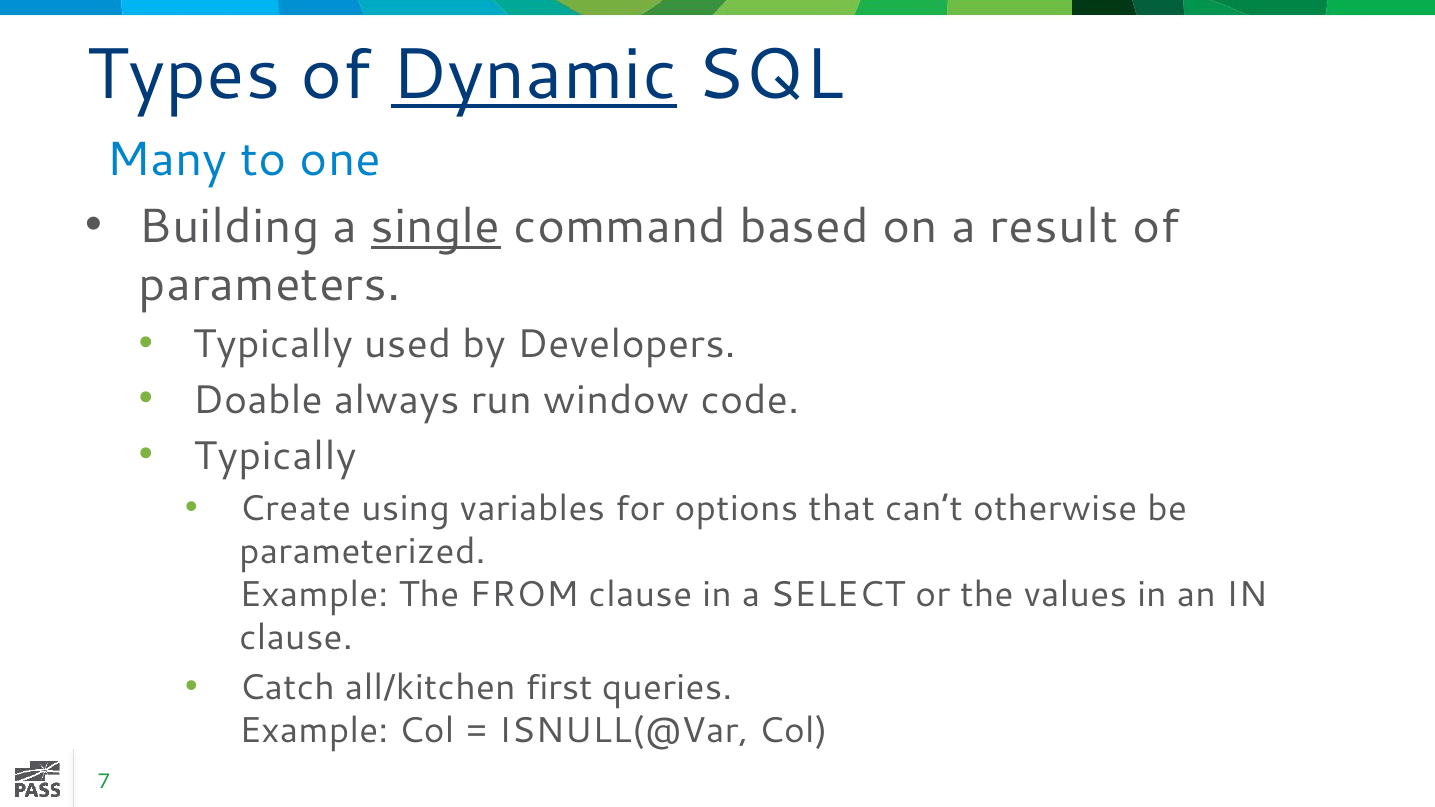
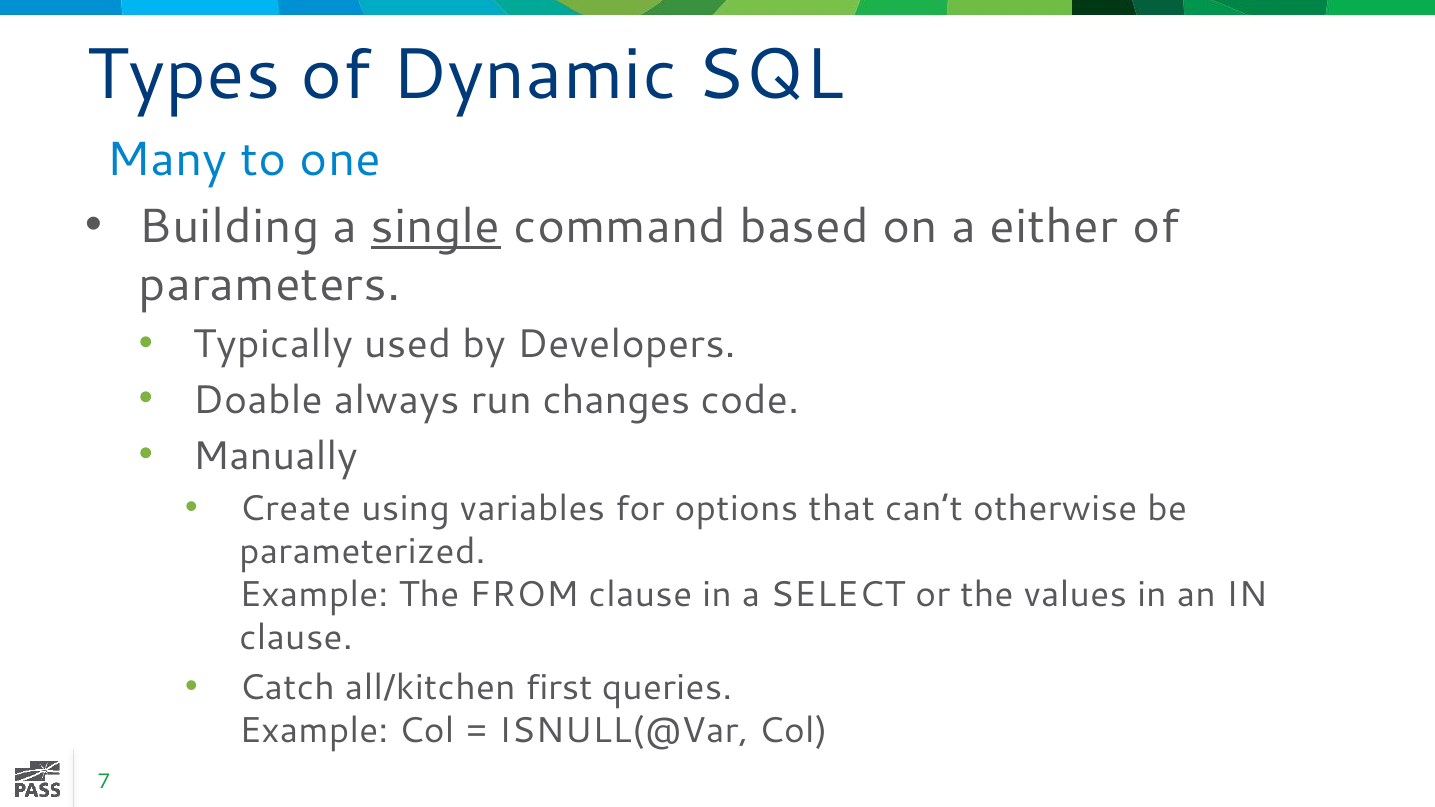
Dynamic underline: present -> none (534, 75)
result: result -> either (1054, 227)
window: window -> changes (616, 400)
Typically: Typically -> Manually (275, 456)
